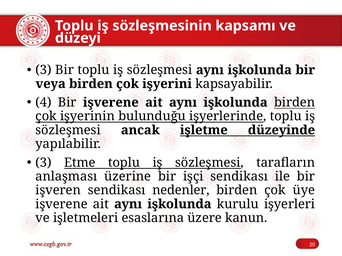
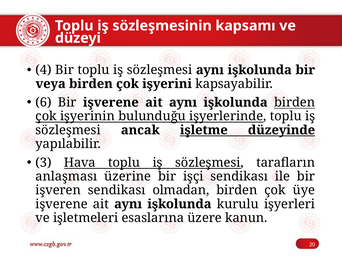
3: 3 -> 4 (43, 70)
4: 4 -> 6 (43, 103)
Etme: Etme -> Hava (80, 163)
nedenler: nedenler -> olmadan (181, 191)
